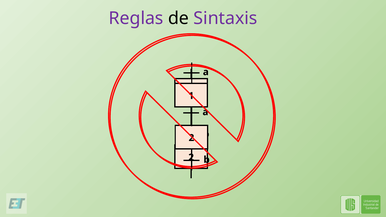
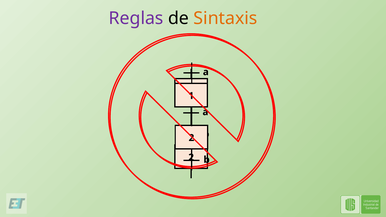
Sintaxis colour: purple -> orange (225, 18)
